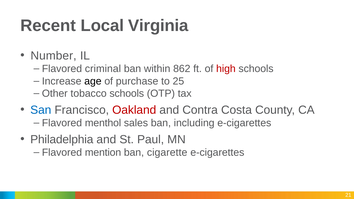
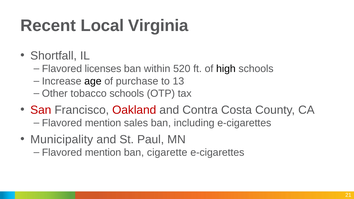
Number: Number -> Shortfall (54, 56)
criminal: criminal -> licenses (103, 69)
862: 862 -> 520 (182, 69)
high colour: red -> black (226, 69)
25: 25 -> 13 (178, 81)
San colour: blue -> red (41, 110)
menthol: menthol -> mention (103, 123)
Philadelphia: Philadelphia -> Municipality (62, 139)
